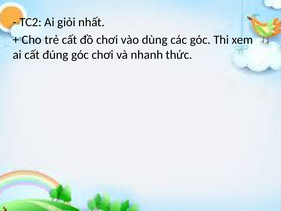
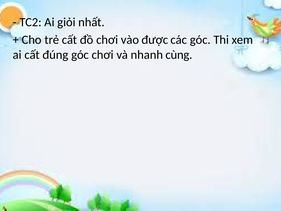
dùng: dùng -> được (155, 40)
thức: thức -> cùng (179, 55)
